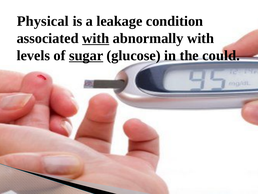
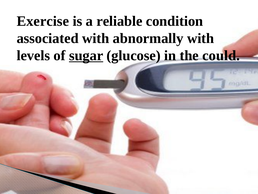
Physical: Physical -> Exercise (43, 21)
leakage: leakage -> reliable (119, 21)
with underline: present -> none (96, 38)
